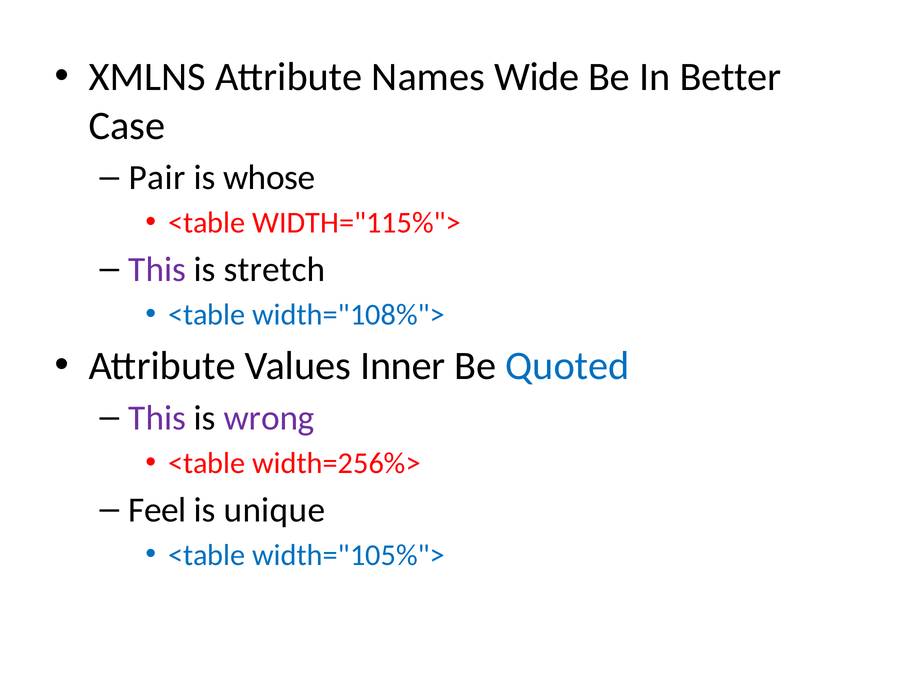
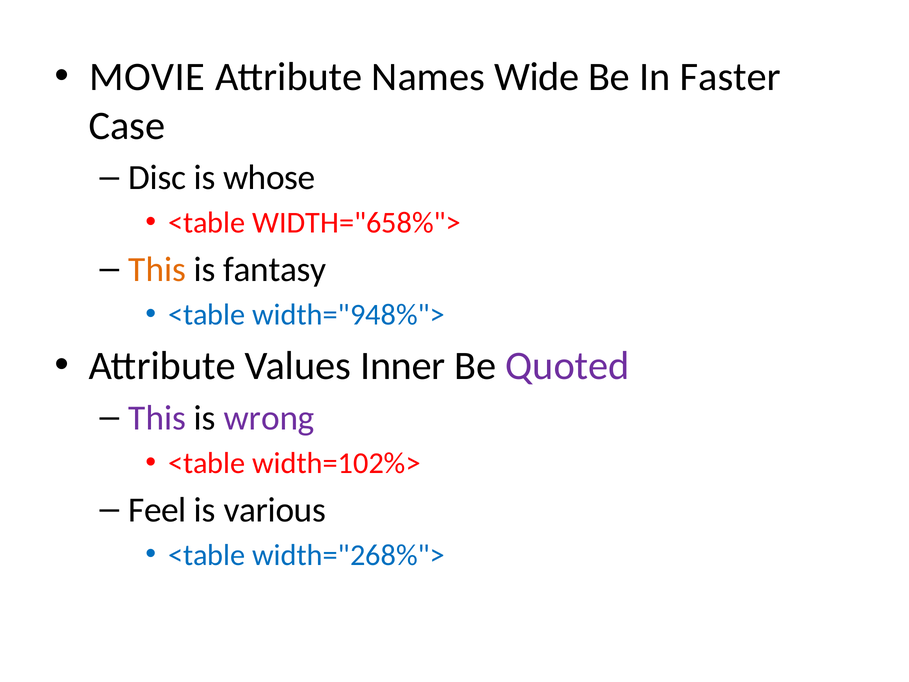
XMLNS: XMLNS -> MOVIE (147, 77)
Better: Better -> Faster (730, 77)
Pair: Pair -> Disc (157, 178)
WIDTH="115%">: WIDTH="115%"> -> WIDTH="658%"> (357, 223)
This colour: purple -> orange (157, 270)
stretch: stretch -> fantasy (275, 270)
width="108%">: width="108%"> -> width="948%"> (349, 315)
Quoted colour: blue -> purple (567, 366)
width=256%>: width=256%> -> width=102%> (336, 463)
unique: unique -> various (275, 510)
width="105%">: width="105%"> -> width="268%"> (349, 555)
